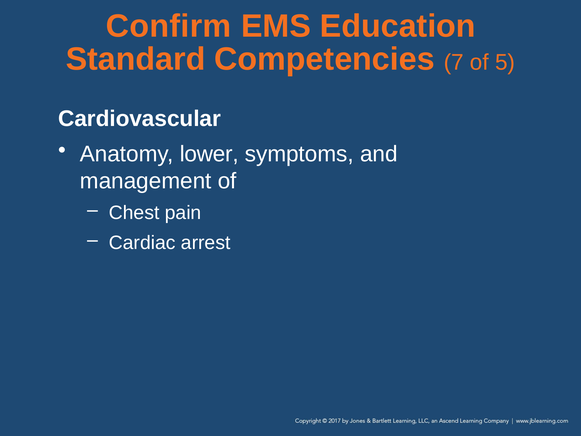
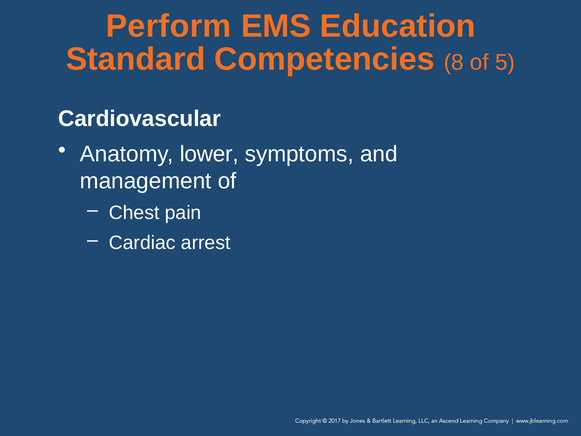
Confirm: Confirm -> Perform (168, 26)
7: 7 -> 8 (454, 62)
